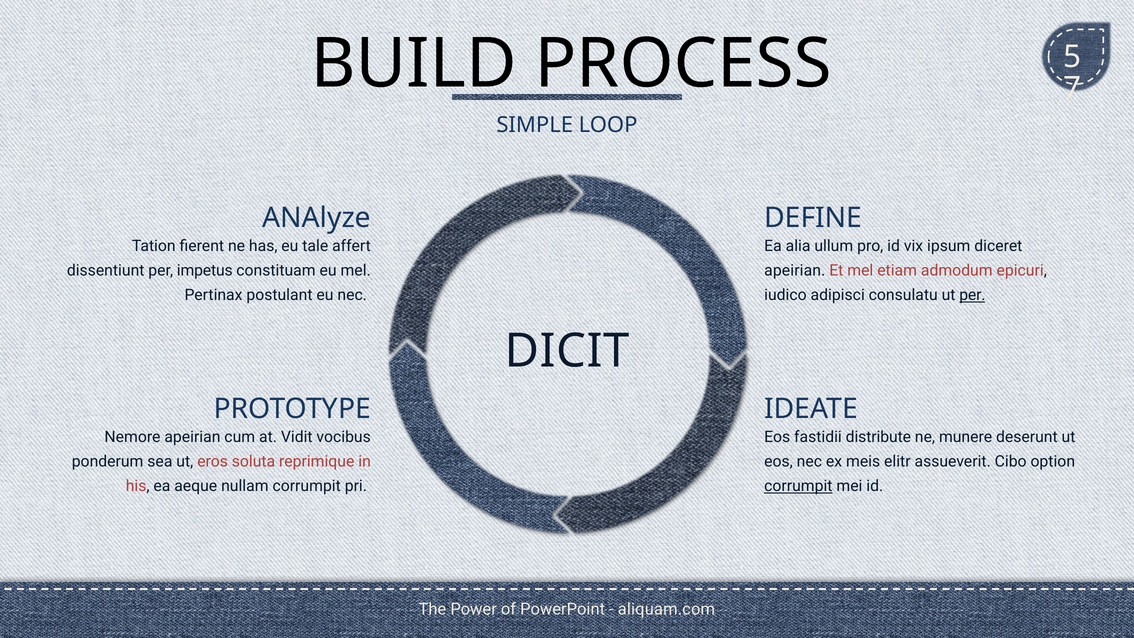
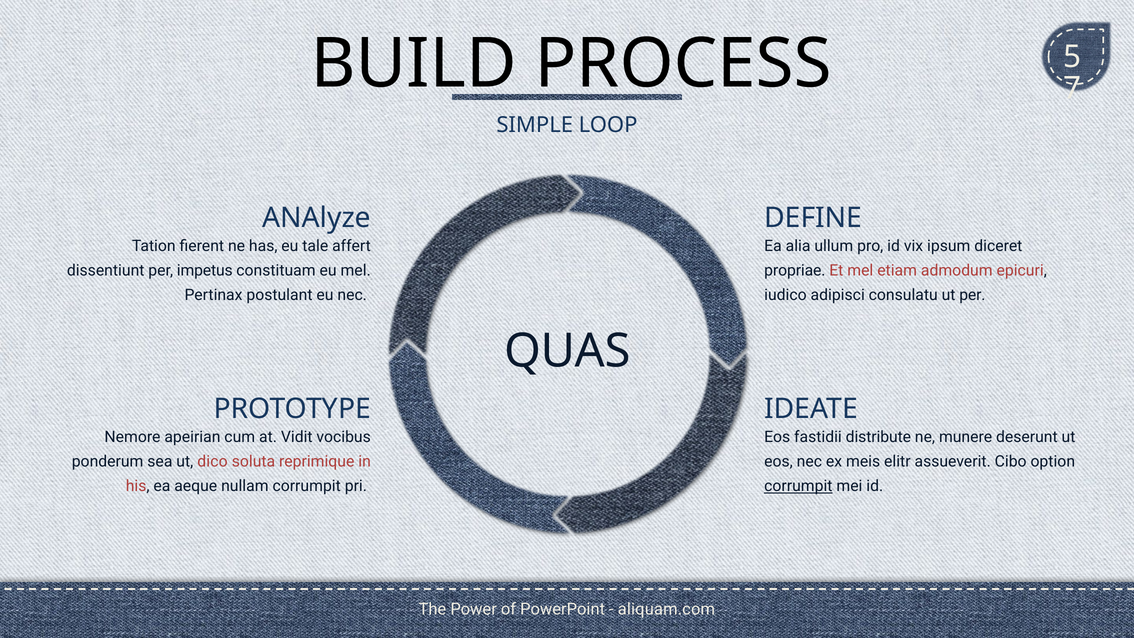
apeirian: apeirian -> propriae (795, 270)
per underline: present -> none (972, 295)
DICIT: DICIT -> QUAS (568, 351)
eros: eros -> dico (213, 461)
